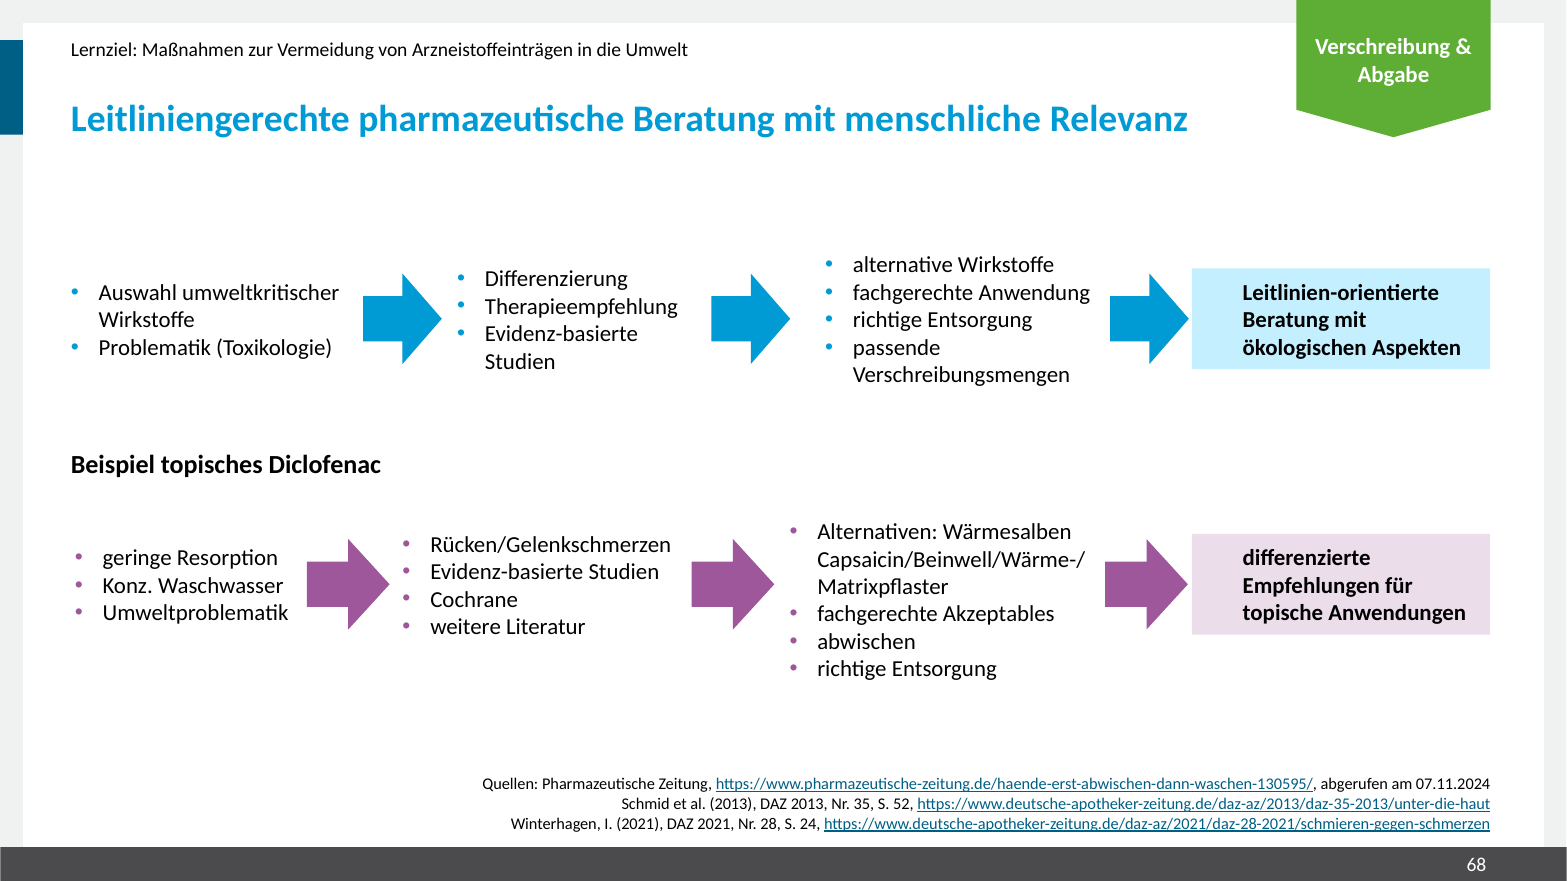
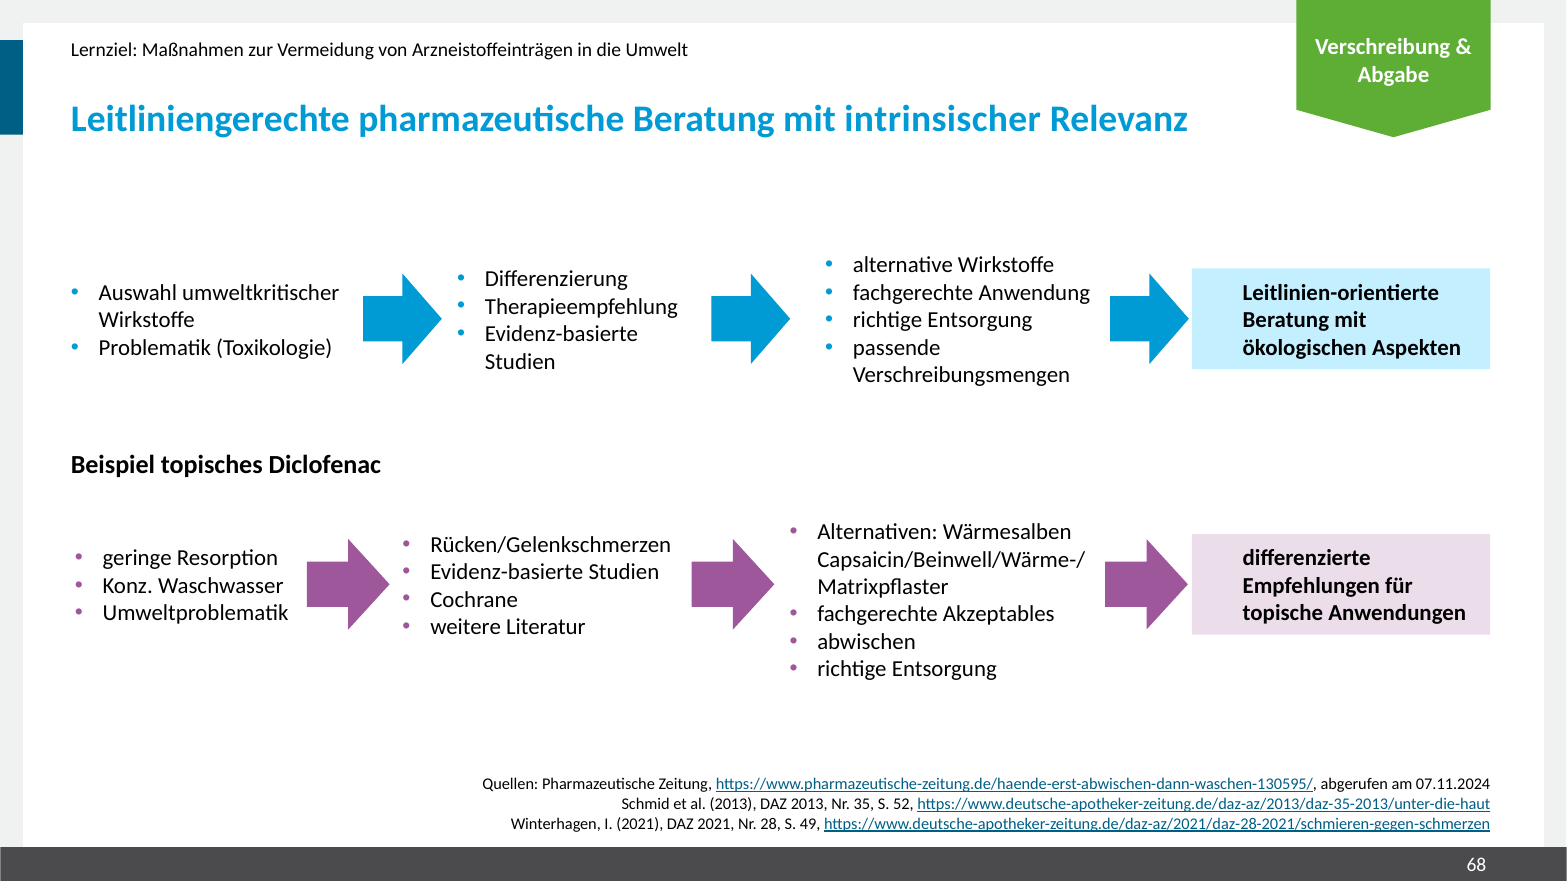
menschliche: menschliche -> intrinsischer (943, 119)
24: 24 -> 49 (810, 824)
